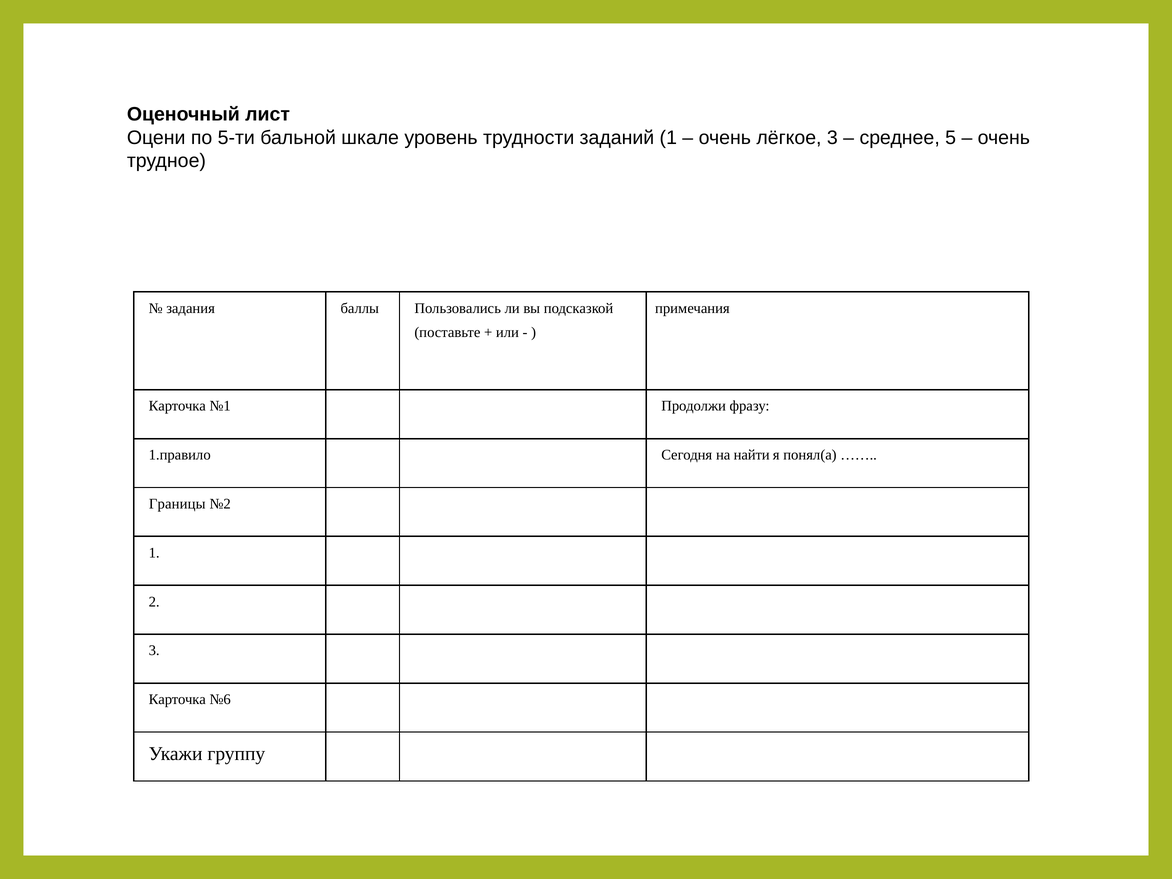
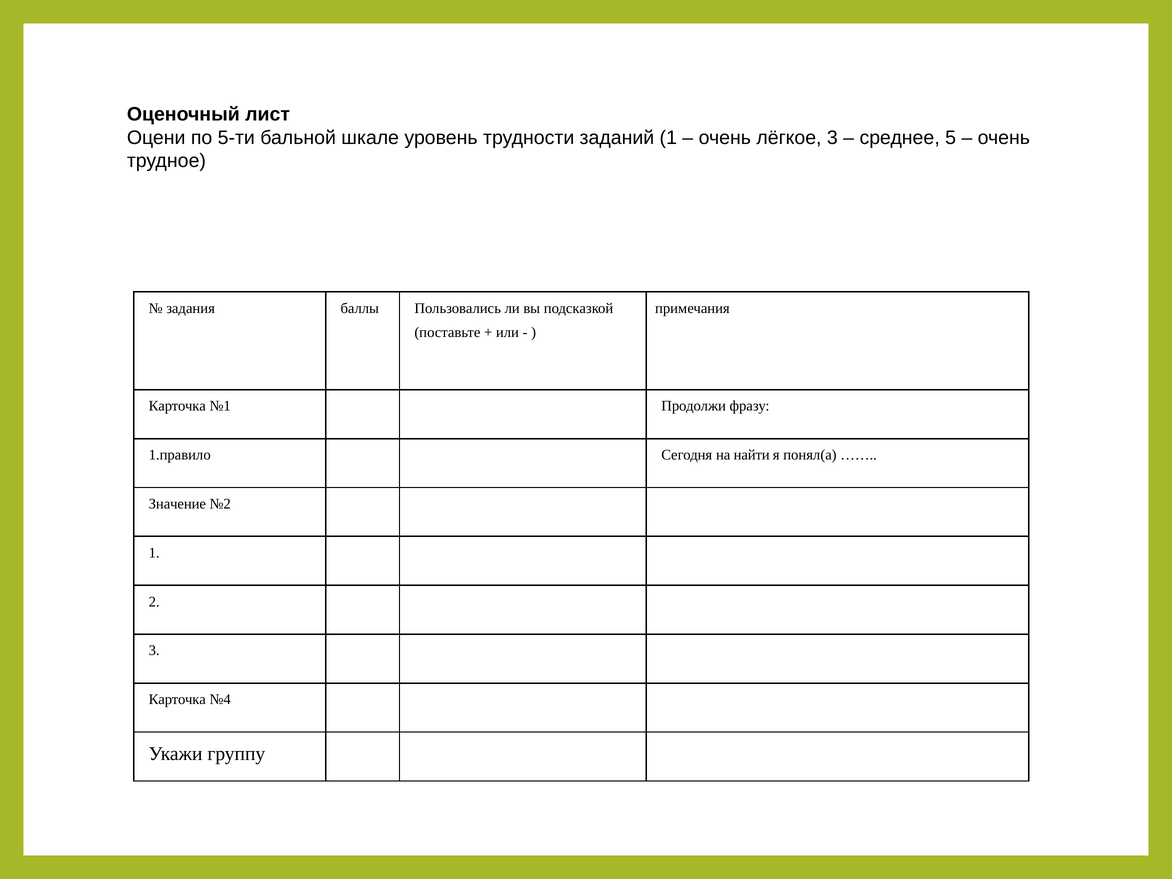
Границы: Границы -> Значение (177, 504)
№6: №6 -> №4 (220, 700)
